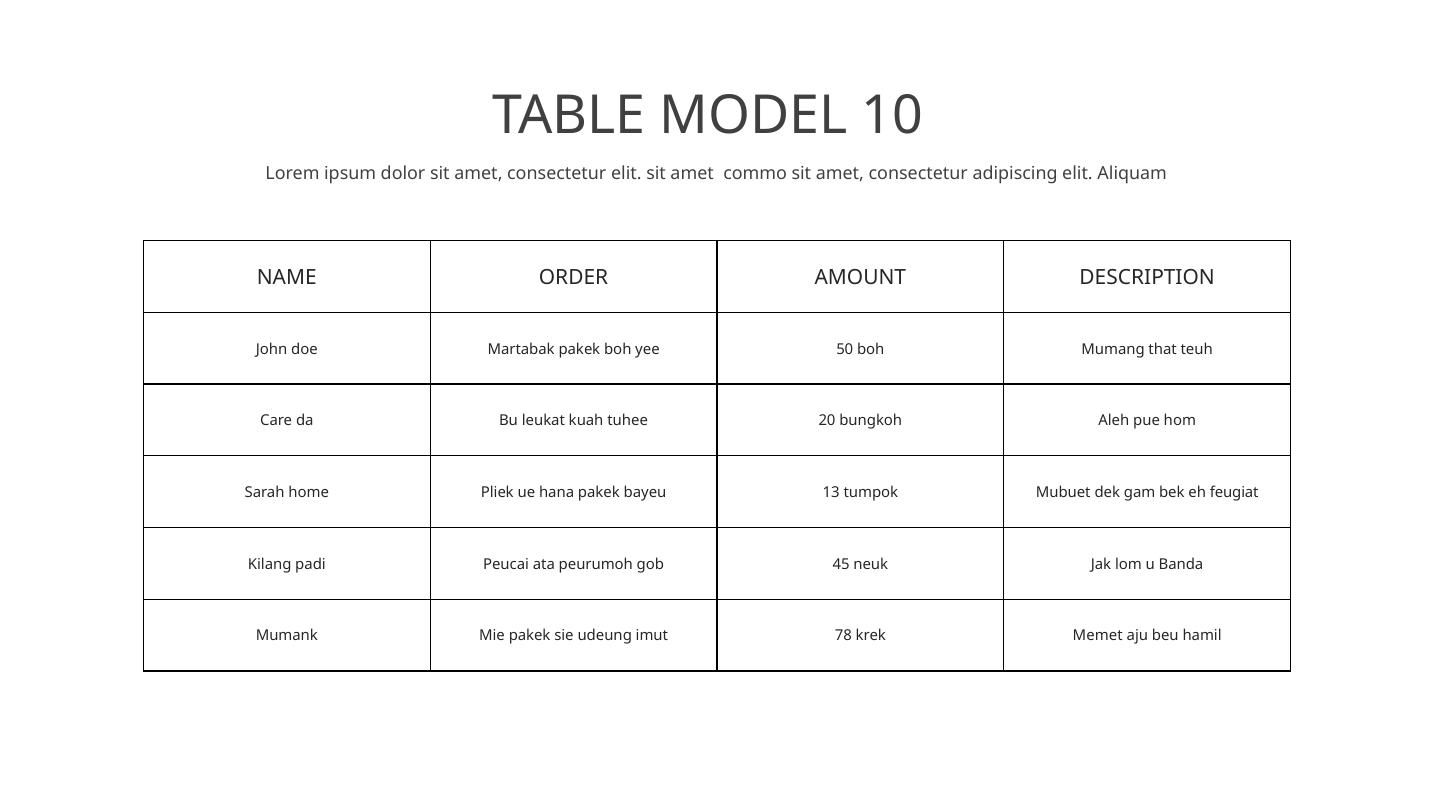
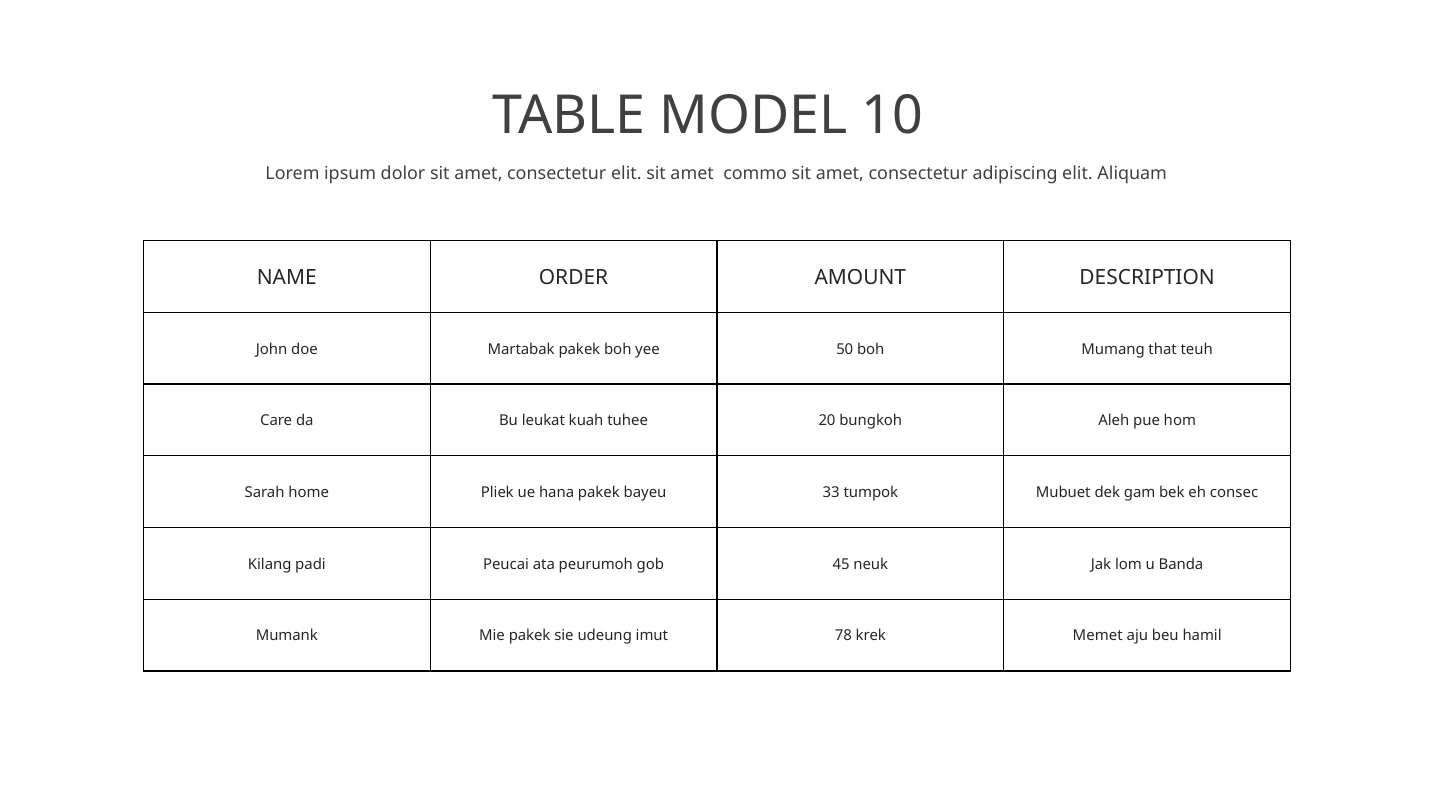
13: 13 -> 33 (831, 492)
feugiat: feugiat -> consec (1234, 492)
